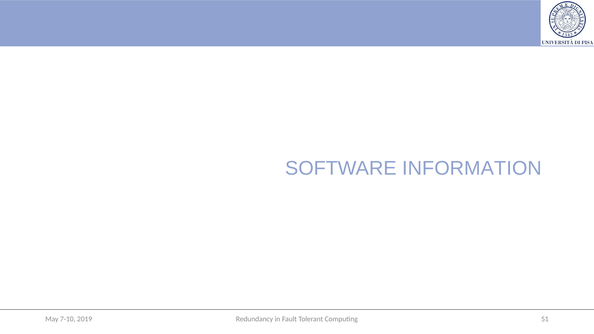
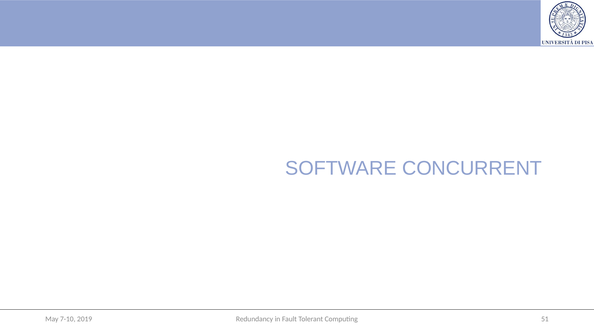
INFORMATION: INFORMATION -> CONCURRENT (472, 168)
